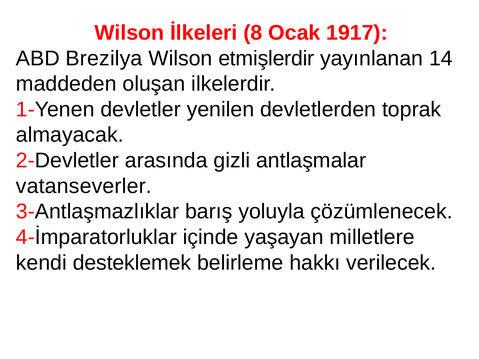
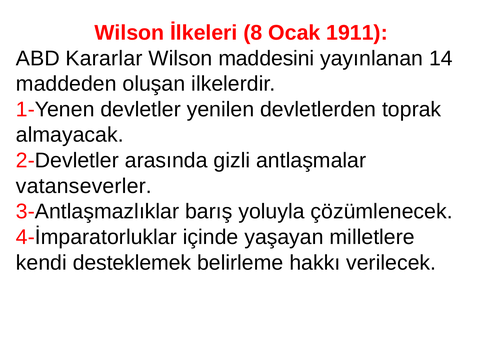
1917: 1917 -> 1911 (357, 33)
Brezilya: Brezilya -> Kararlar (104, 58)
etmişlerdir: etmişlerdir -> maddesini (266, 58)
